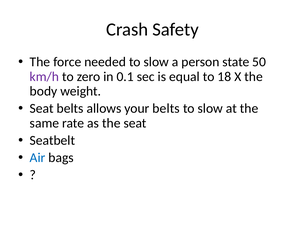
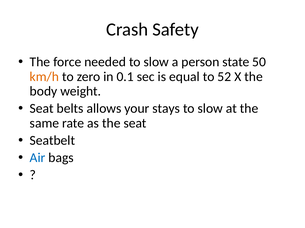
km/h colour: purple -> orange (44, 77)
18: 18 -> 52 (224, 77)
your belts: belts -> stays (166, 109)
